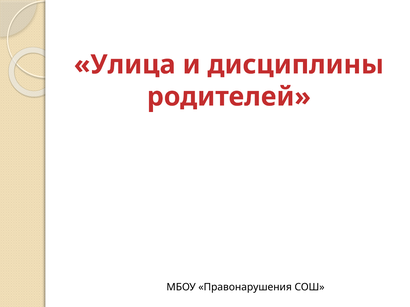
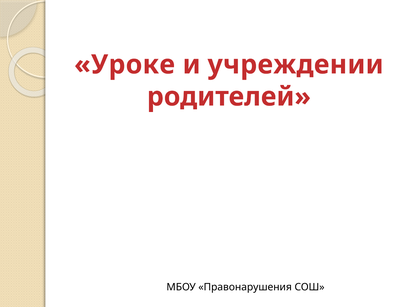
Улица: Улица -> Уроке (125, 65)
дисциплины: дисциплины -> учреждении (296, 65)
